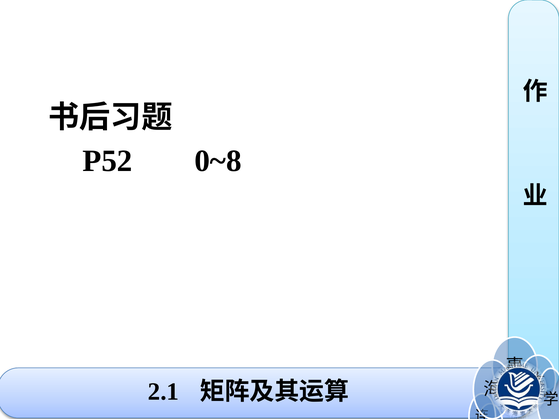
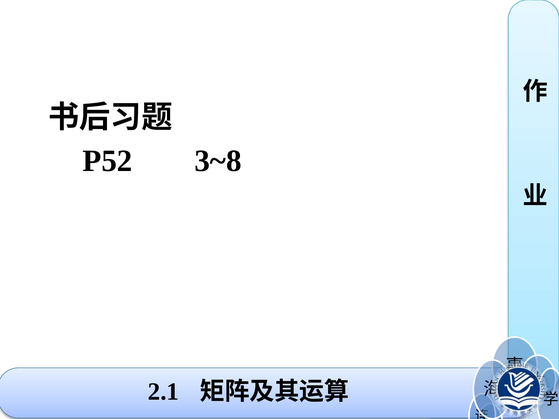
0~8: 0~8 -> 3~8 (218, 161)
